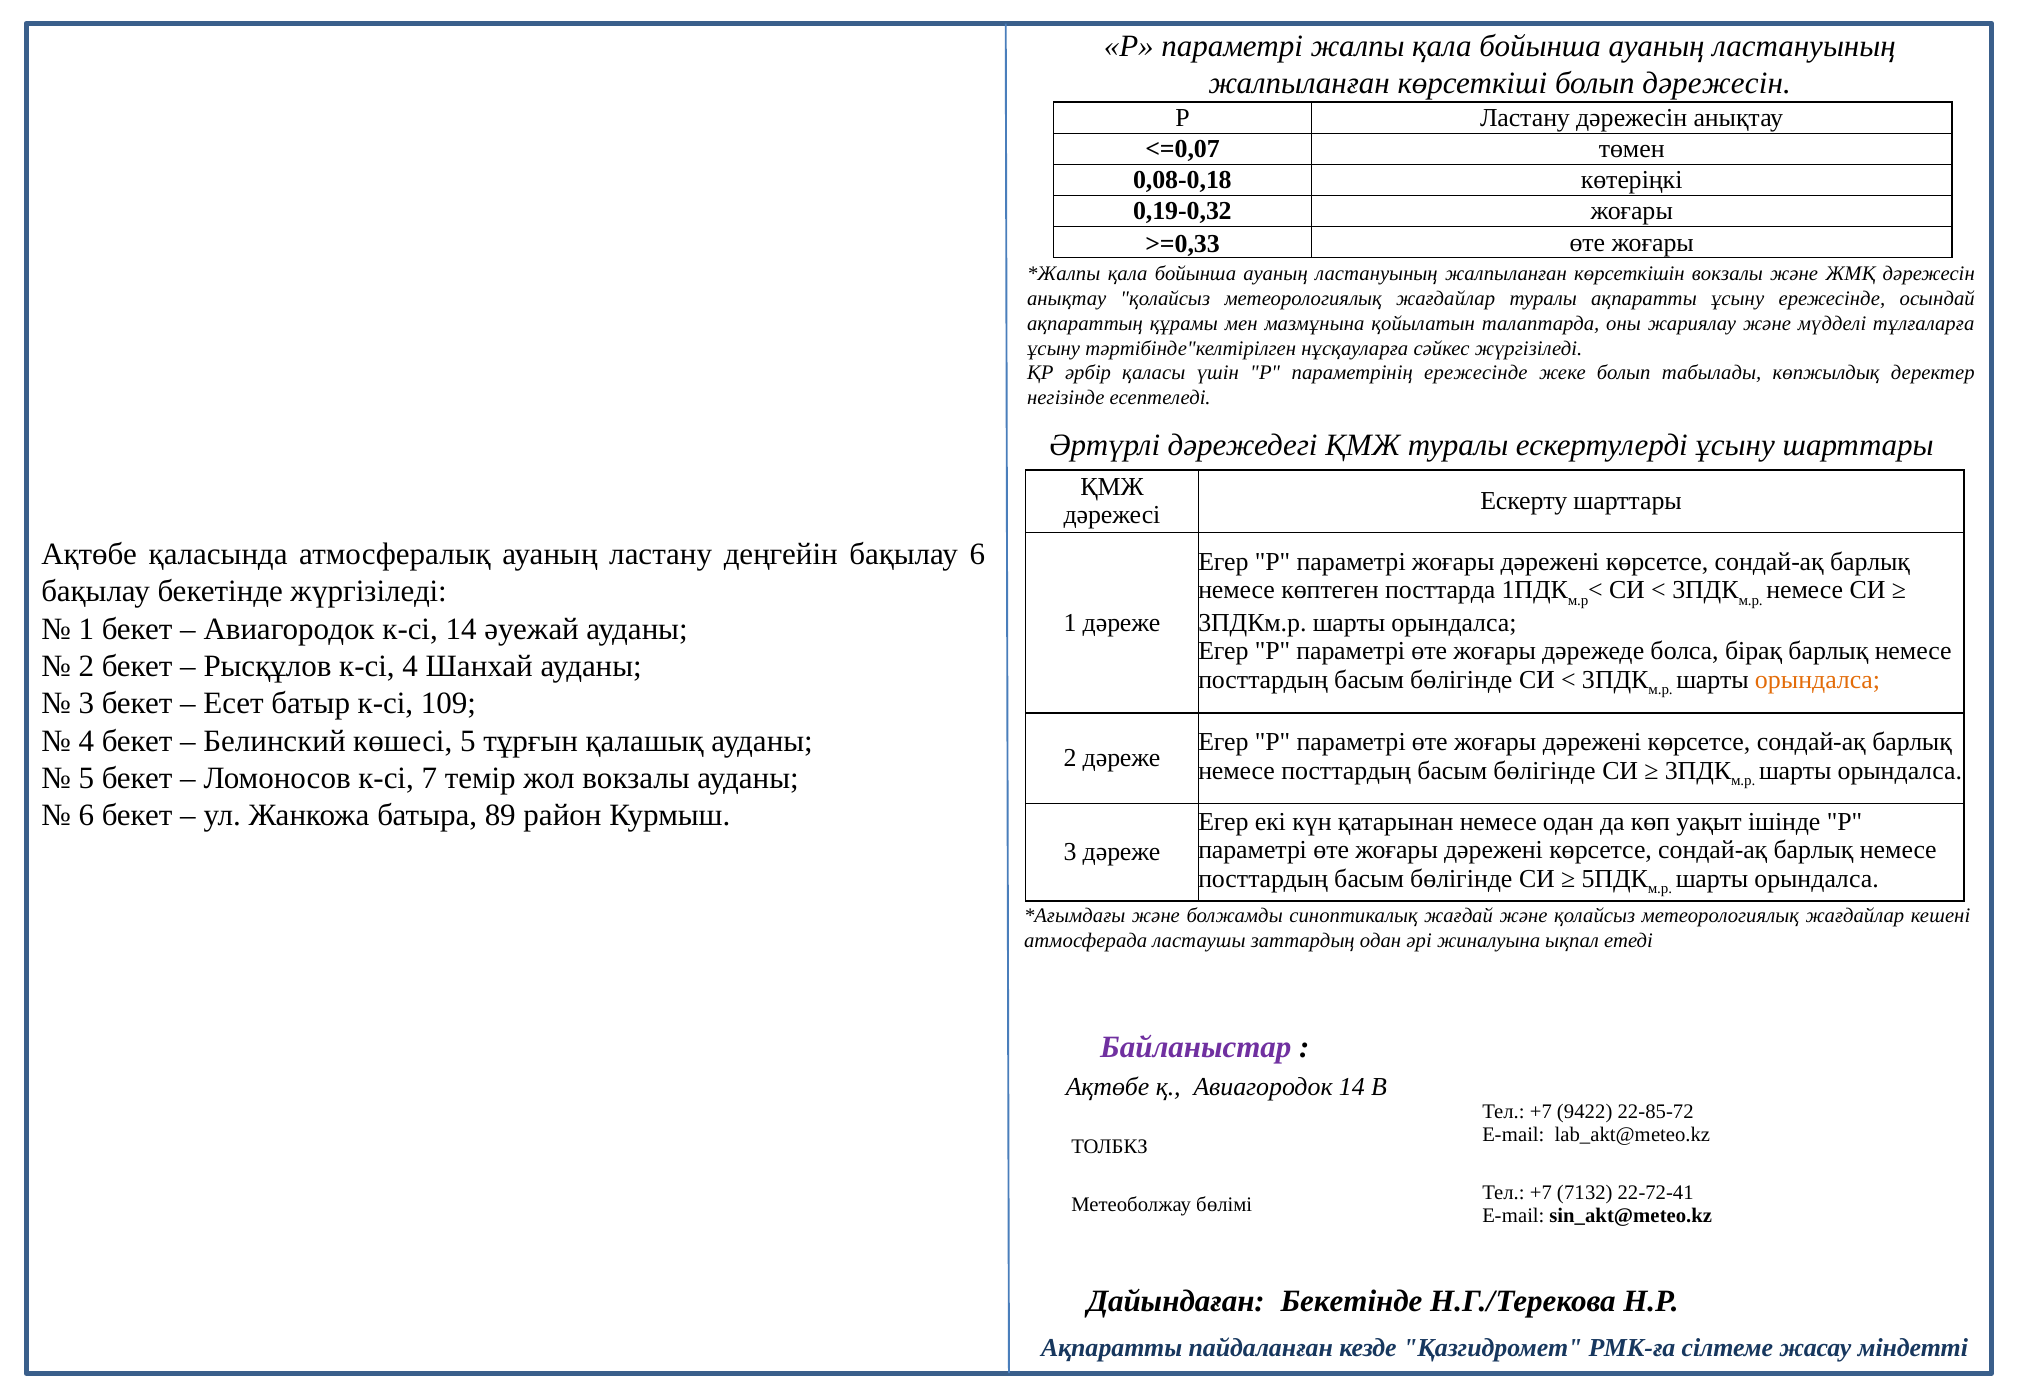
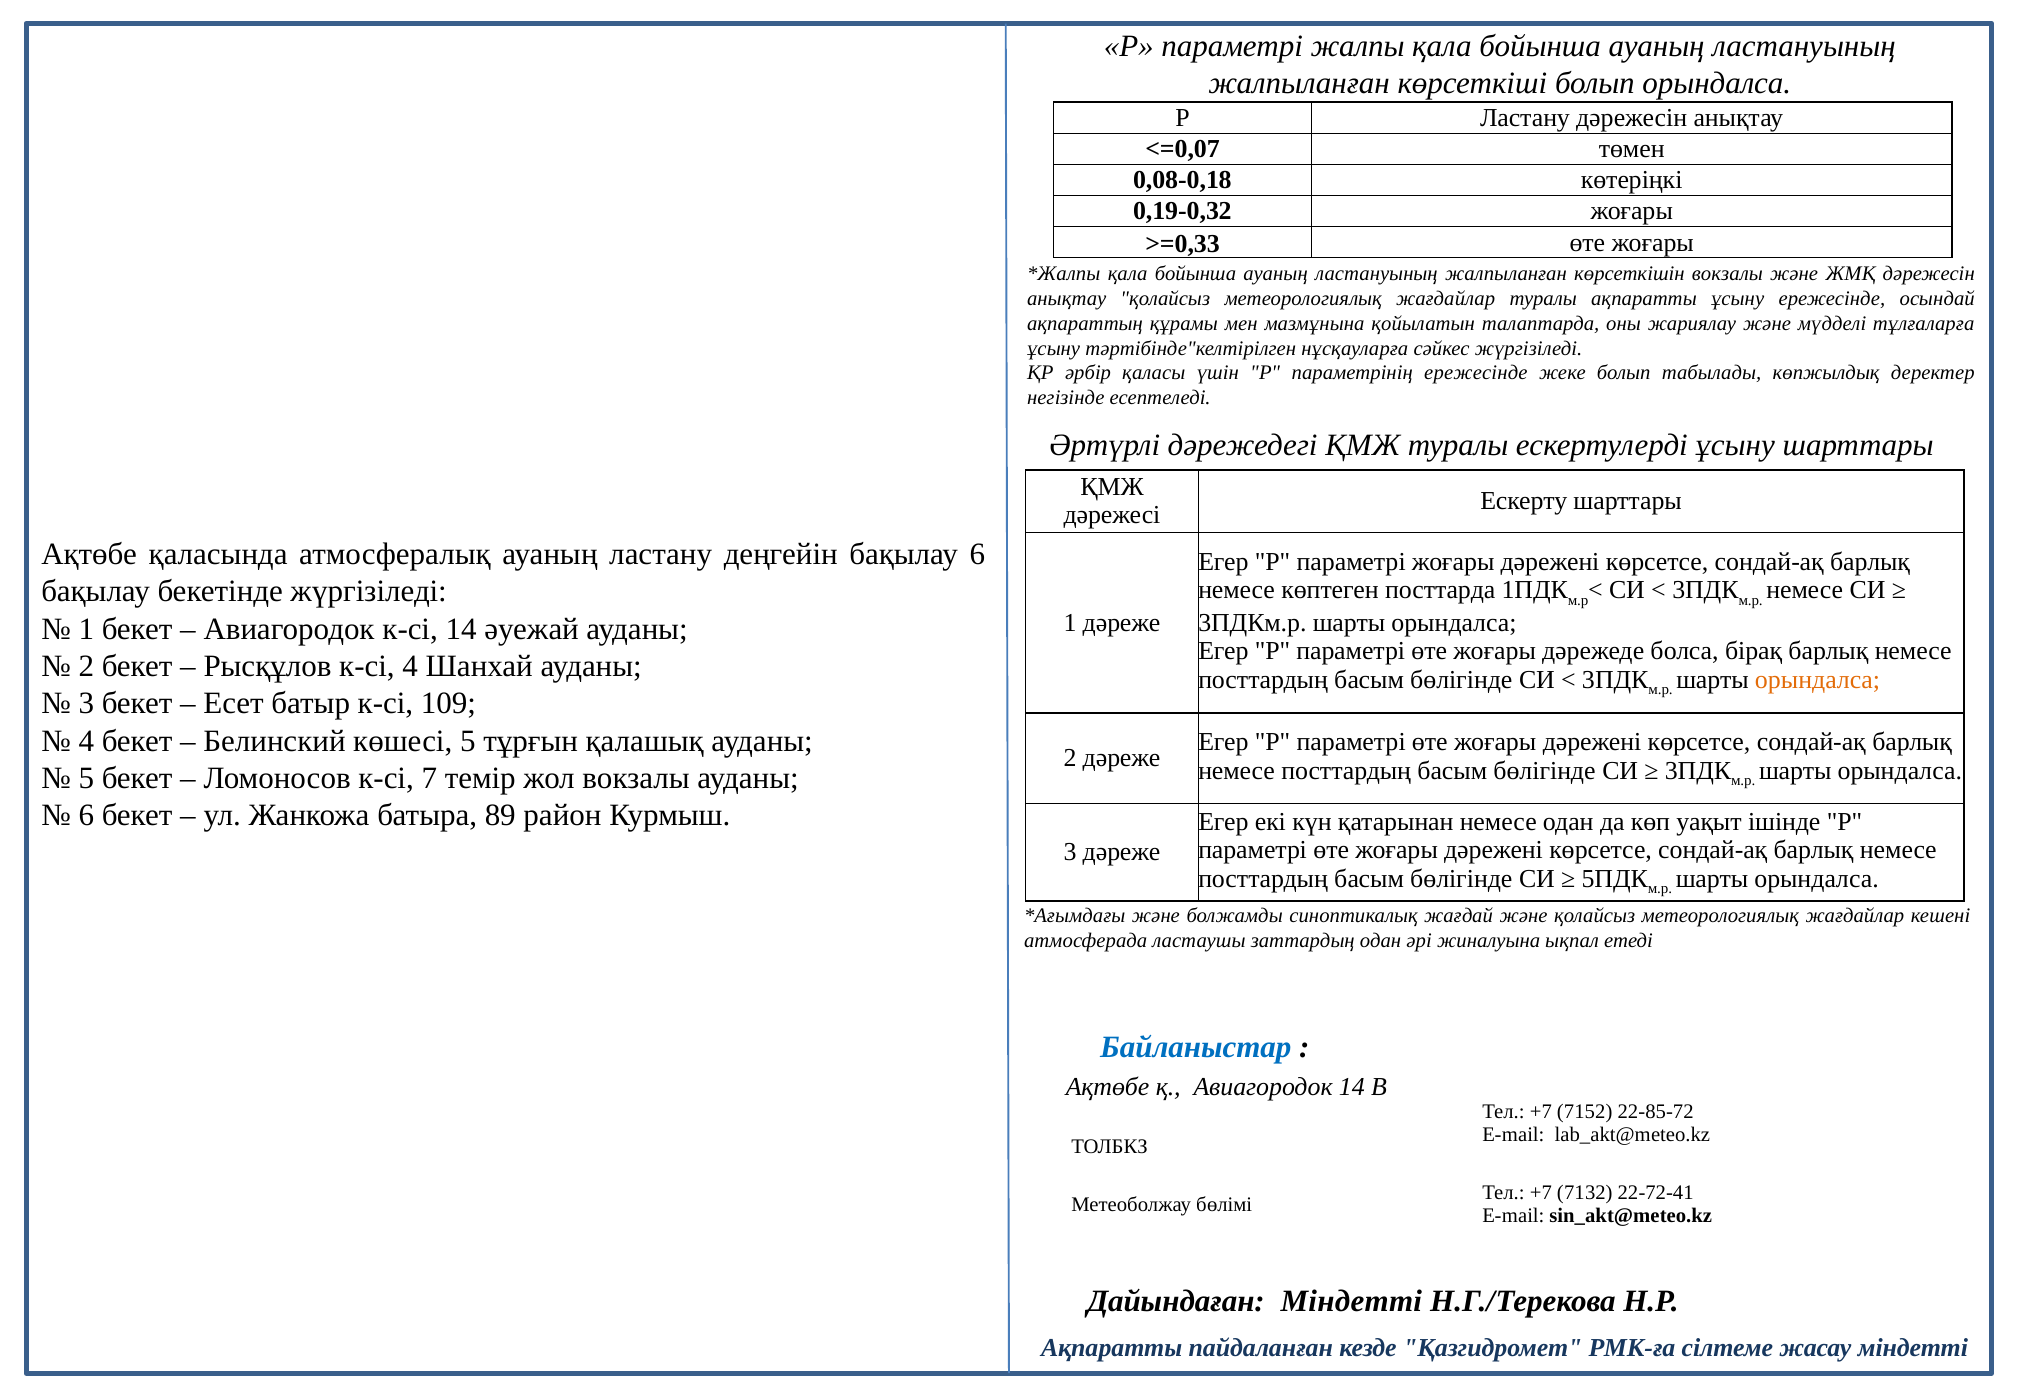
болып дәрежесін: дәрежесін -> орындалса (1717, 83)
Байланыстар colour: purple -> blue (1196, 1048)
9422: 9422 -> 7152 (1585, 1112)
Дайындаған Бекетінде: Бекетінде -> Міндетті (1351, 1301)
